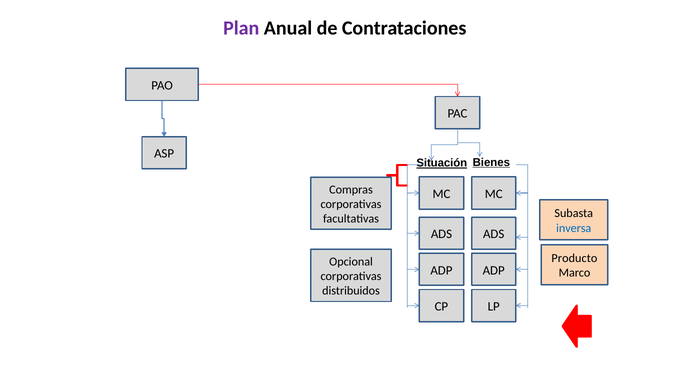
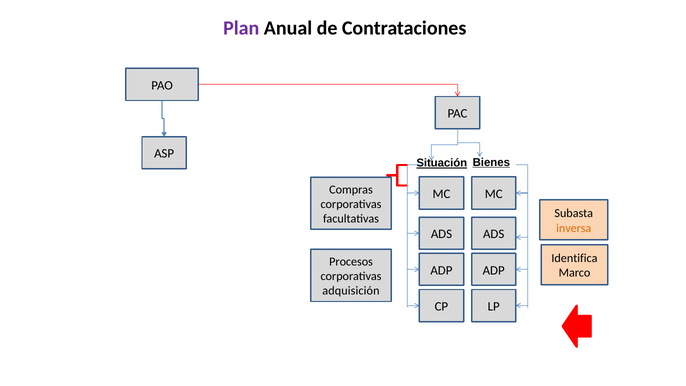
inversa colour: blue -> orange (574, 228)
Producto: Producto -> Identifica (574, 258)
Opcional: Opcional -> Procesos (351, 262)
distribuidos: distribuidos -> adquisición (351, 291)
